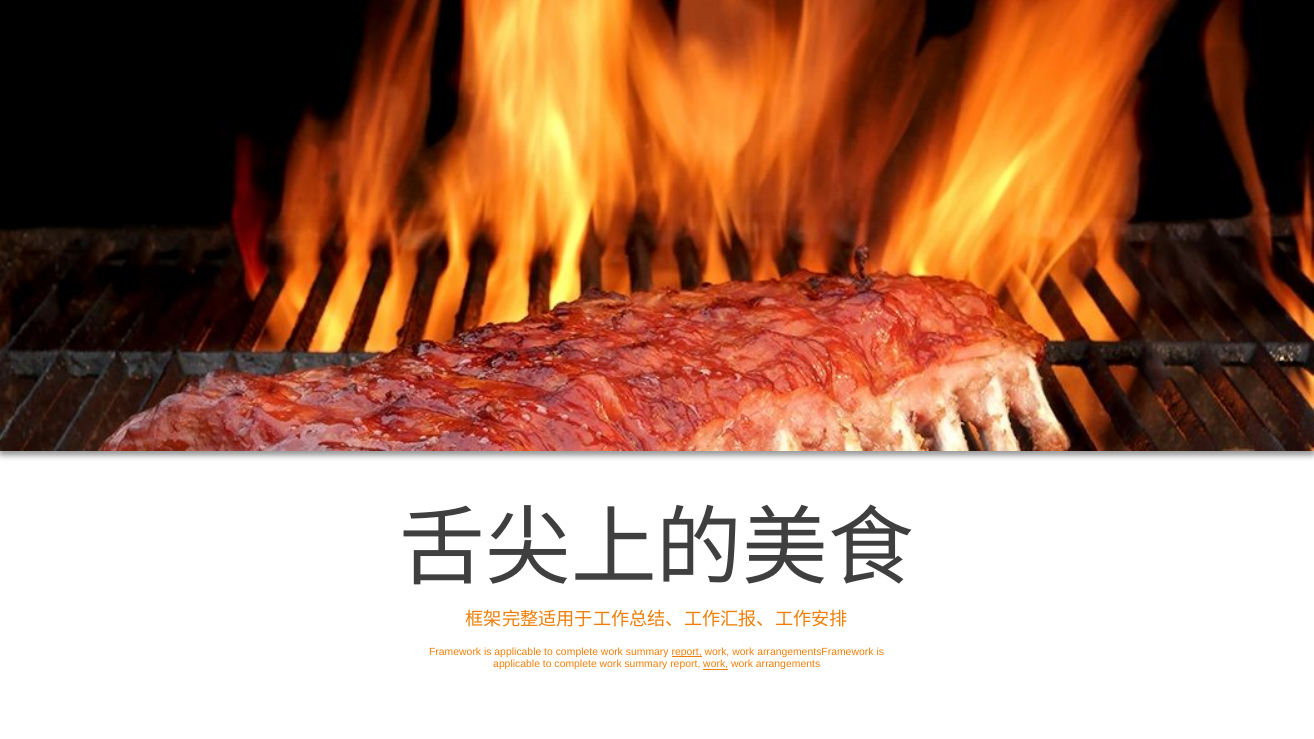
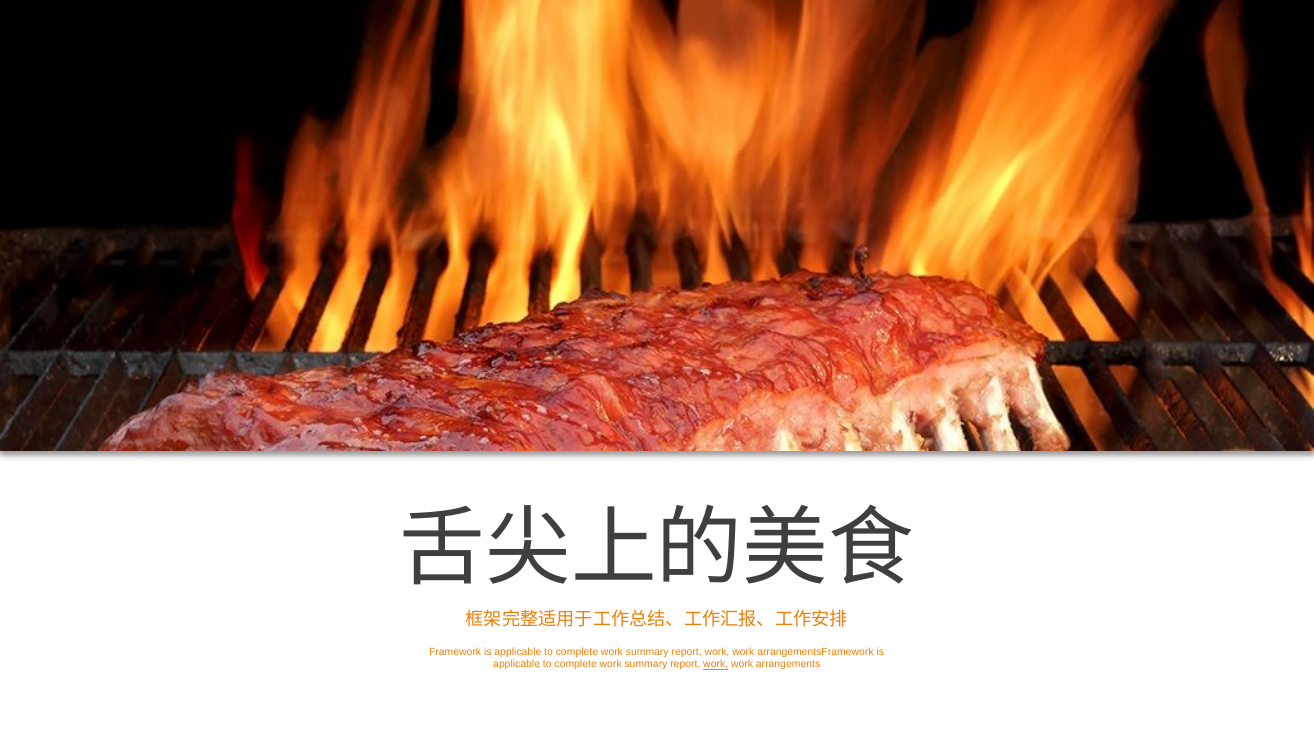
report underline: present -> none (687, 652)
